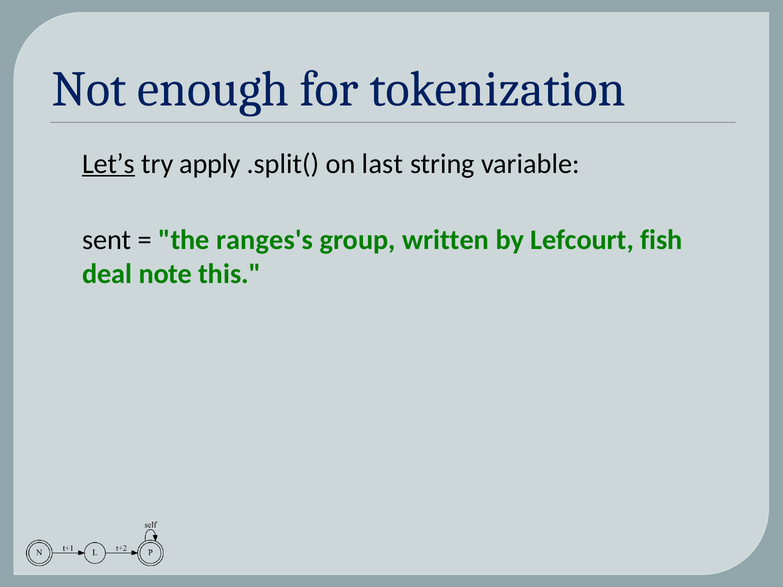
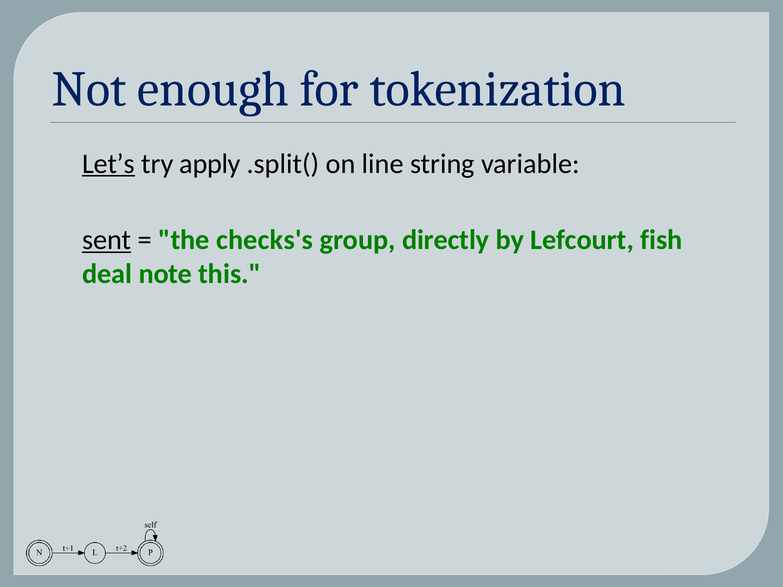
last: last -> line (383, 164)
sent underline: none -> present (107, 240)
ranges's: ranges's -> checks's (265, 240)
written: written -> directly (446, 240)
